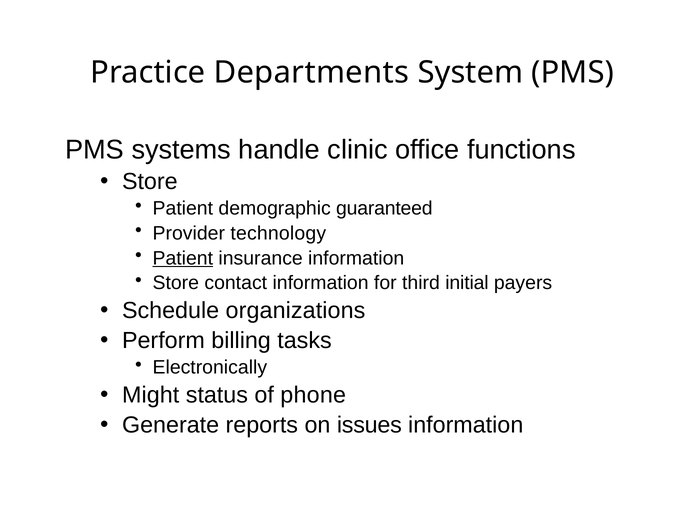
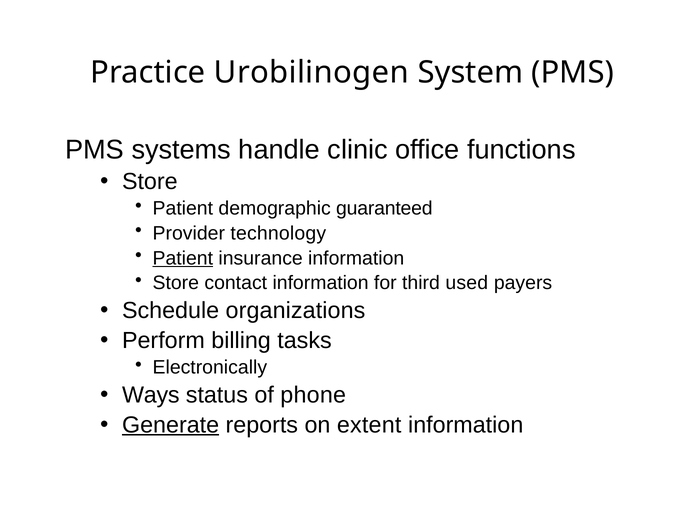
Departments: Departments -> Urobilinogen (311, 73)
initial: initial -> used (467, 283)
Might: Might -> Ways (151, 395)
Generate underline: none -> present (171, 425)
issues: issues -> extent (369, 425)
